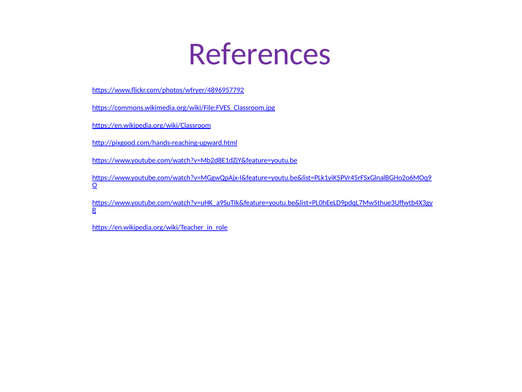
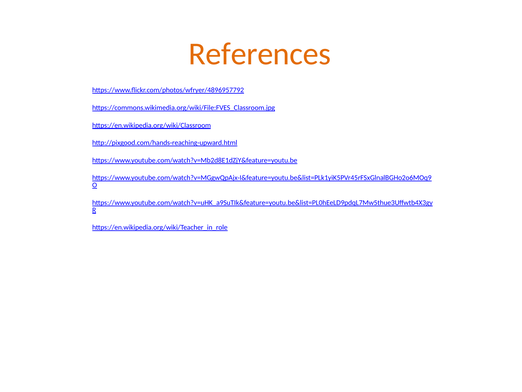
References colour: purple -> orange (260, 54)
